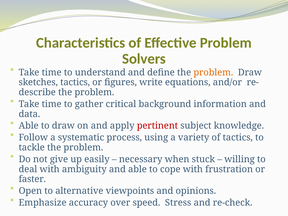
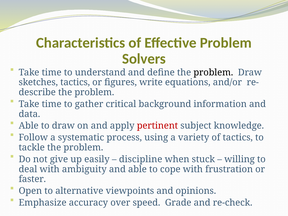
problem colour: orange -> black (213, 72)
necessary: necessary -> discipline (141, 159)
Stress: Stress -> Grade (178, 203)
